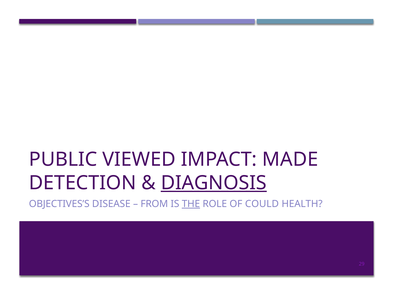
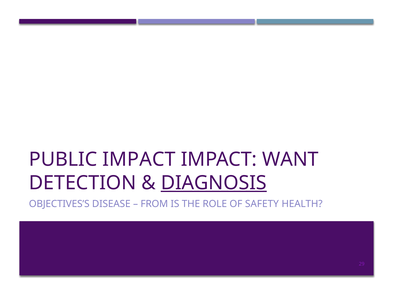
PUBLIC VIEWED: VIEWED -> IMPACT (139, 159)
MADE: MADE -> WANT (290, 159)
THE underline: present -> none (191, 204)
COULD: COULD -> SAFETY (262, 204)
